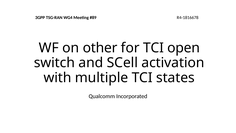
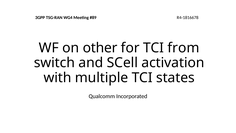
open: open -> from (183, 48)
